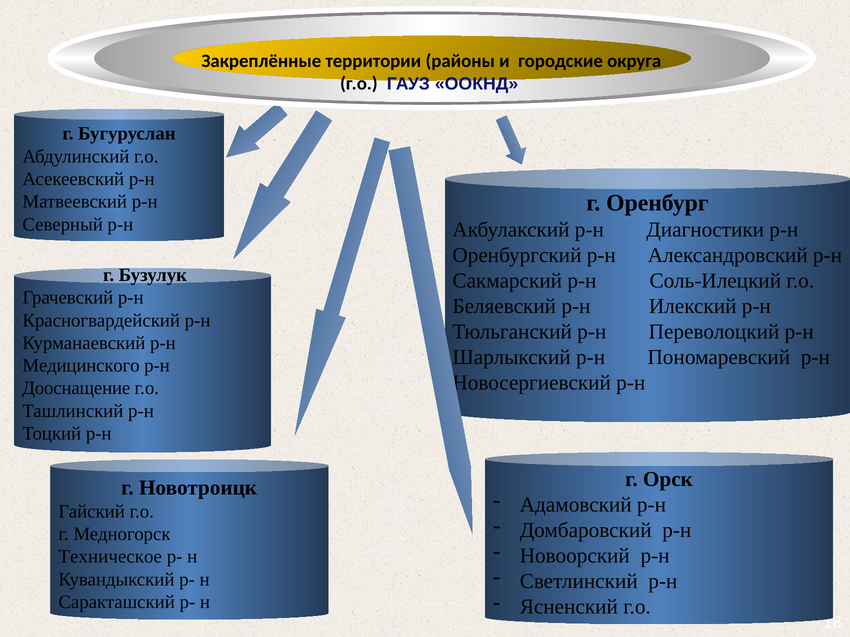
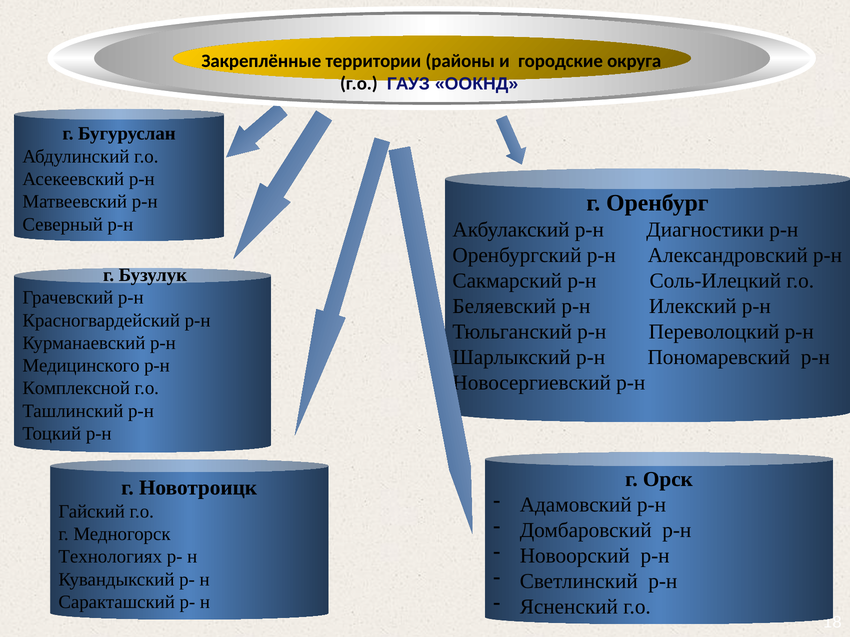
Дооснащение: Дооснащение -> Комплексной (76, 389)
Техническое: Техническое -> Технологиях (110, 557)
